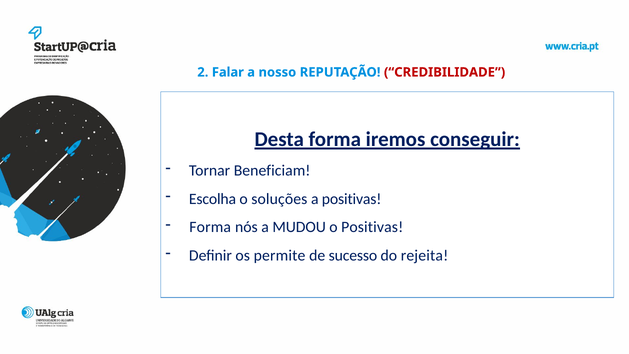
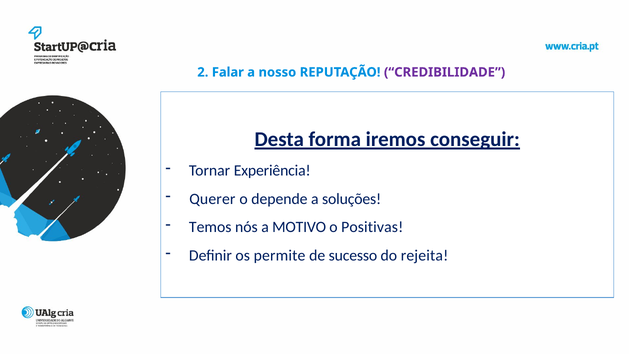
CREDIBILIDADE colour: red -> purple (445, 72)
Beneficiam: Beneficiam -> Experiência (272, 170)
Escolha: Escolha -> Querer (212, 199)
soluções: soluções -> depende (279, 199)
a positivas: positivas -> soluções (352, 199)
Forma: Forma -> Temos (210, 227)
MUDOU: MUDOU -> MOTIVO (299, 227)
